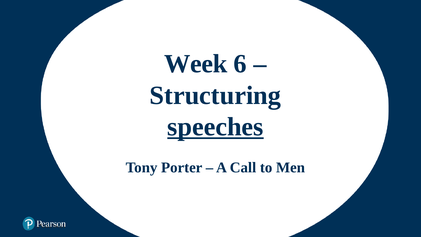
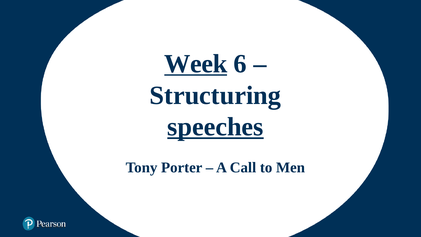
Week underline: none -> present (196, 64)
